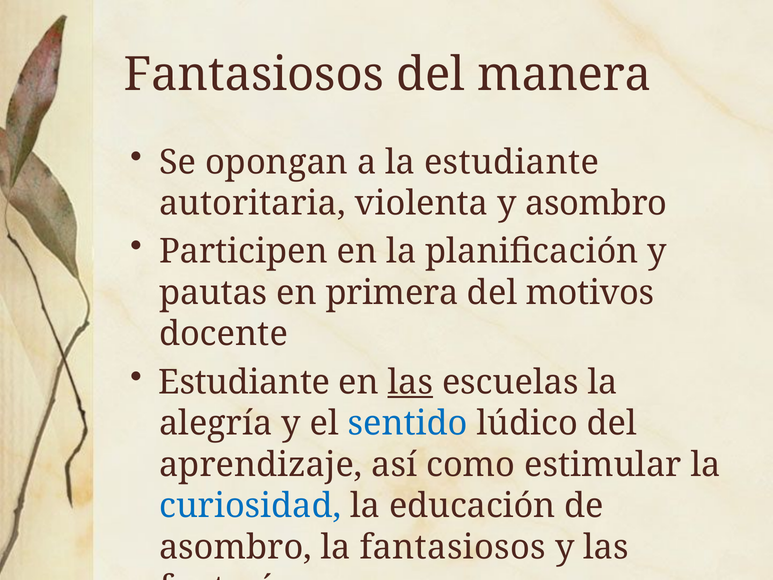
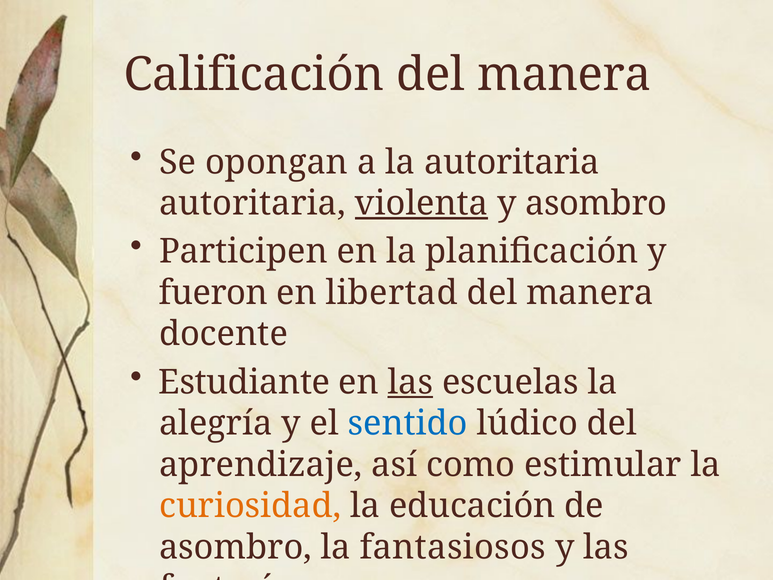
Fantasiosos: Fantasiosos -> Calificación (254, 75)
la estudiante: estudiante -> autoritaria (512, 162)
violenta underline: none -> present (422, 203)
pautas: pautas -> fueron (213, 293)
primera: primera -> libertad (392, 293)
motivos: motivos -> manera (590, 293)
curiosidad colour: blue -> orange (250, 506)
